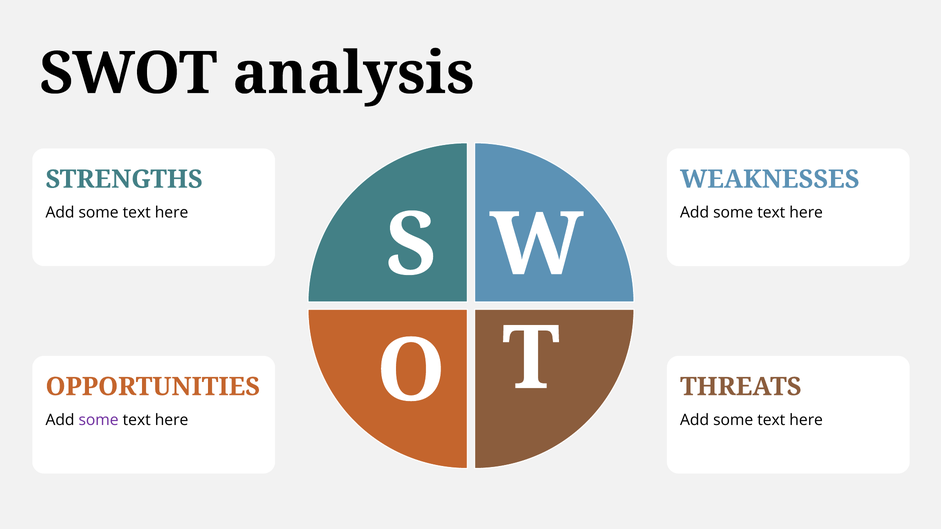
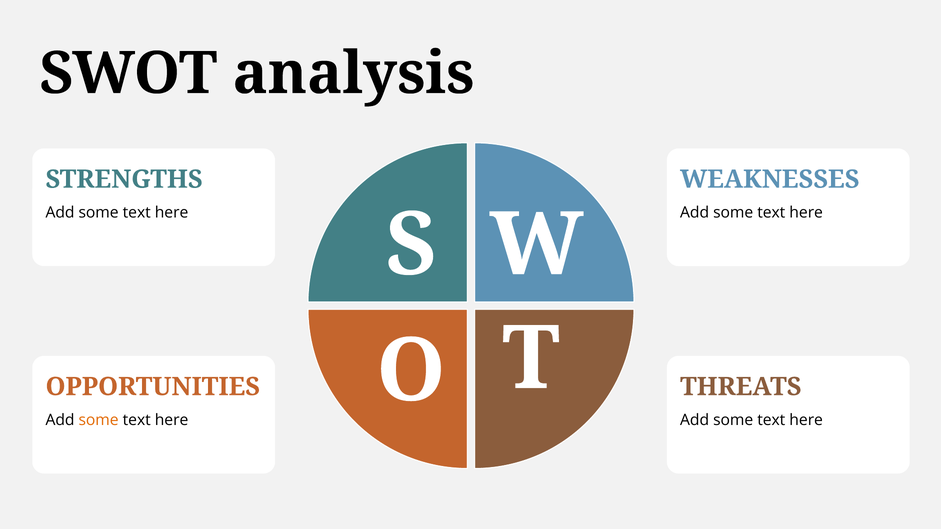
some colour: purple -> orange (99, 420)
